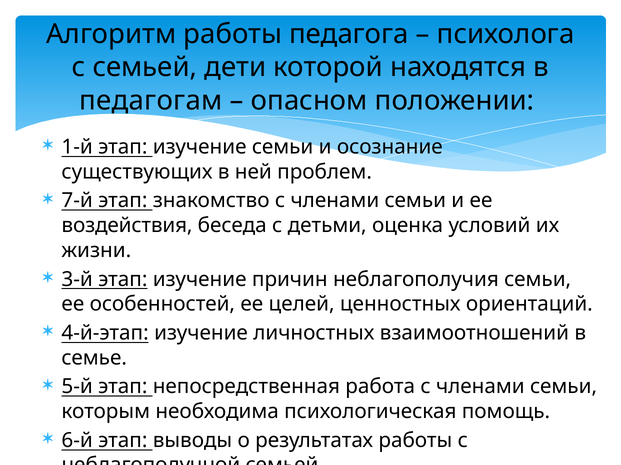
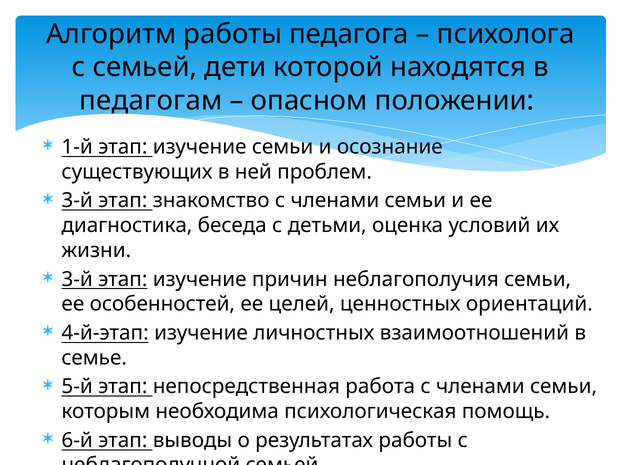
7-й: 7-й -> 3-й (77, 201)
воздействия: воздействия -> диагностика (127, 226)
